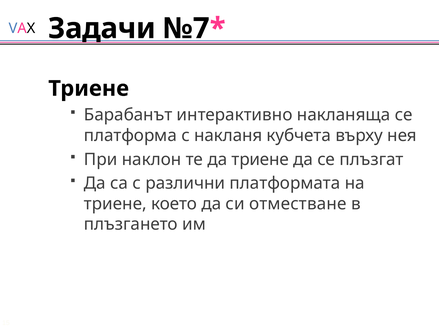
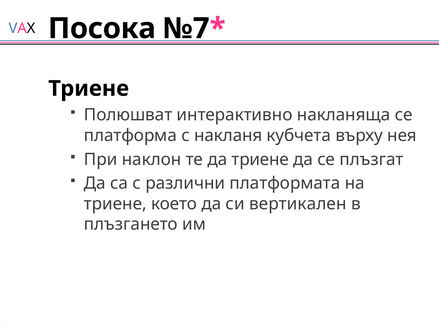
Задачи: Задачи -> Посока (102, 28)
Барабанът: Барабанът -> Полюшват (128, 115)
отместване: отместване -> вертикален (298, 204)
